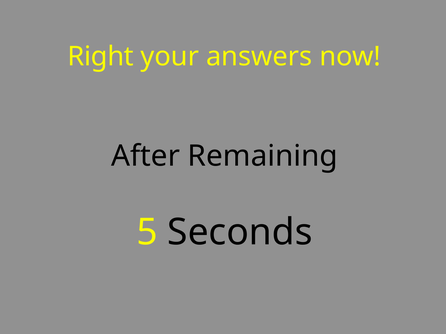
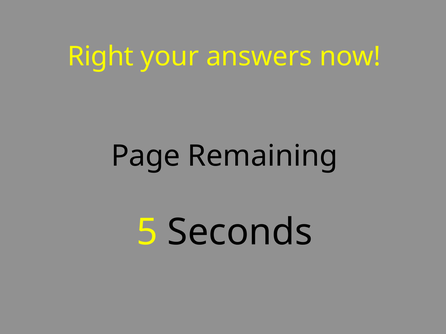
After: After -> Page (146, 156)
